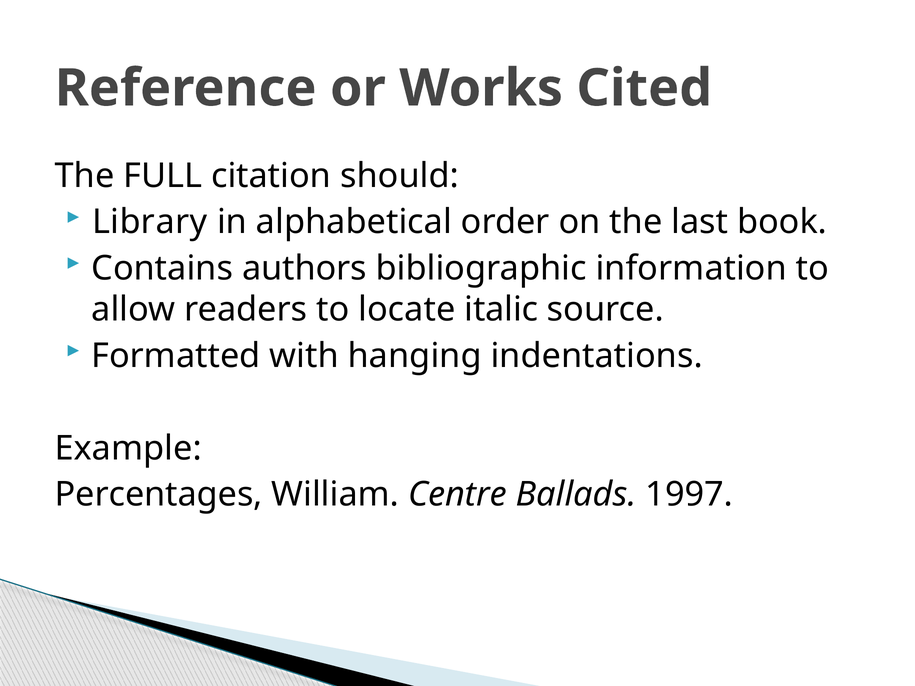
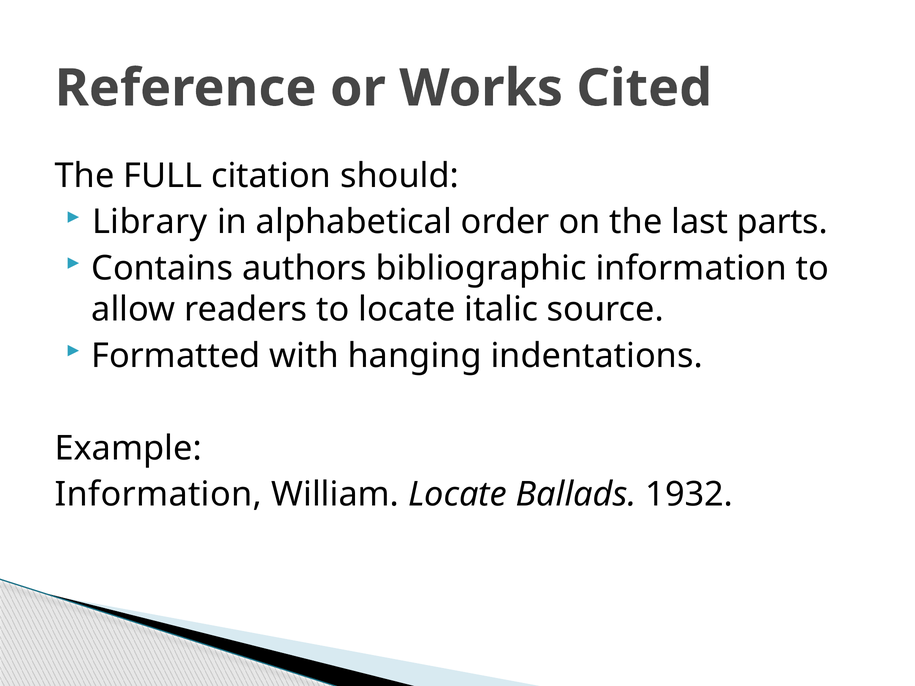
book: book -> parts (782, 222)
Percentages: Percentages -> Information (158, 495)
William Centre: Centre -> Locate (457, 495)
1997: 1997 -> 1932 (689, 495)
